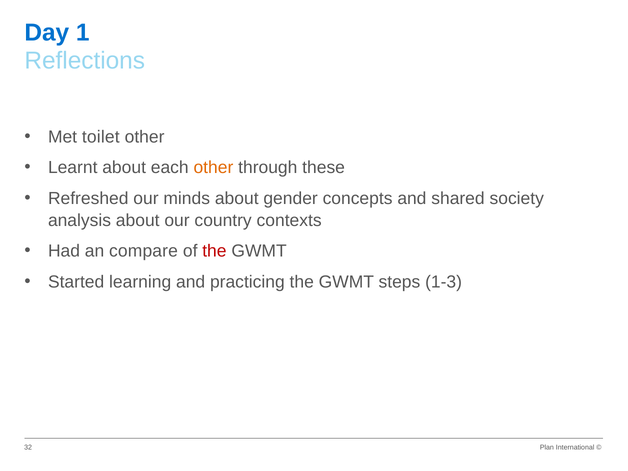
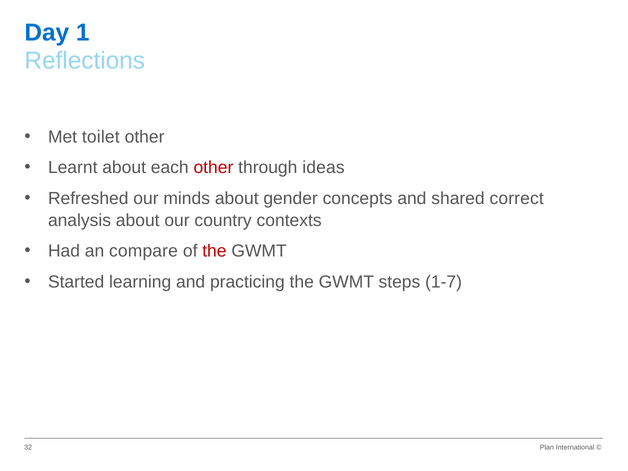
other colour: orange -> red (213, 168)
these: these -> ideas (324, 168)
society: society -> correct (517, 198)
1-3: 1-3 -> 1-7 (444, 282)
